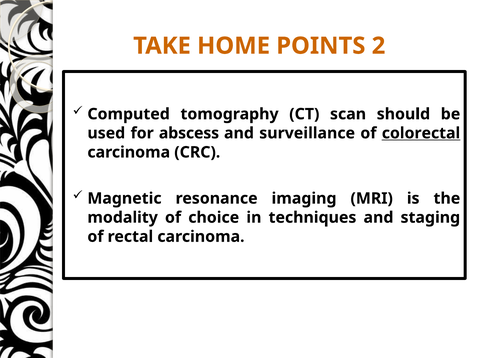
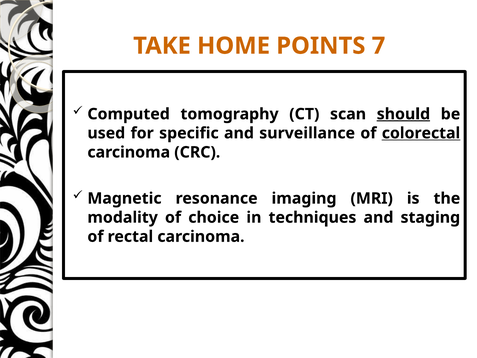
2: 2 -> 7 (379, 46)
should underline: none -> present (403, 114)
abscess: abscess -> specific (189, 133)
